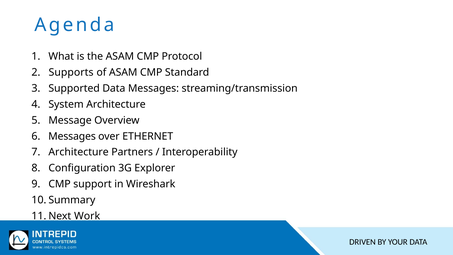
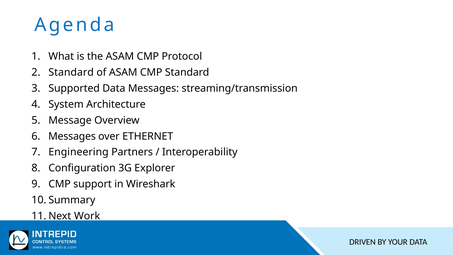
Supports: Supports -> Standard (71, 72)
Architecture: Architecture -> Engineering (79, 152)
